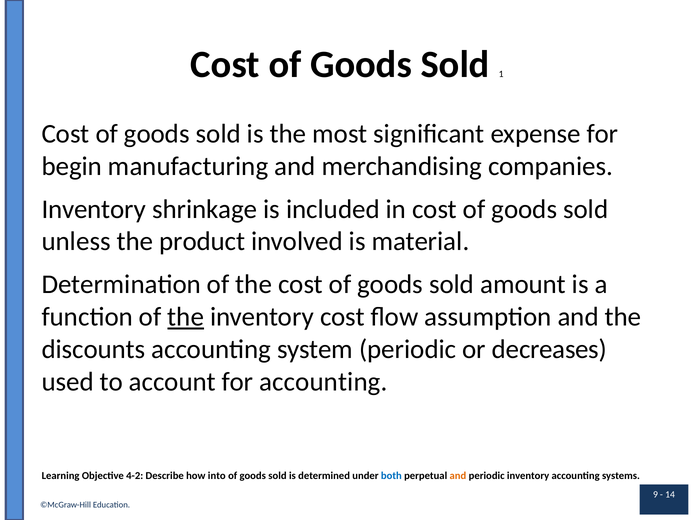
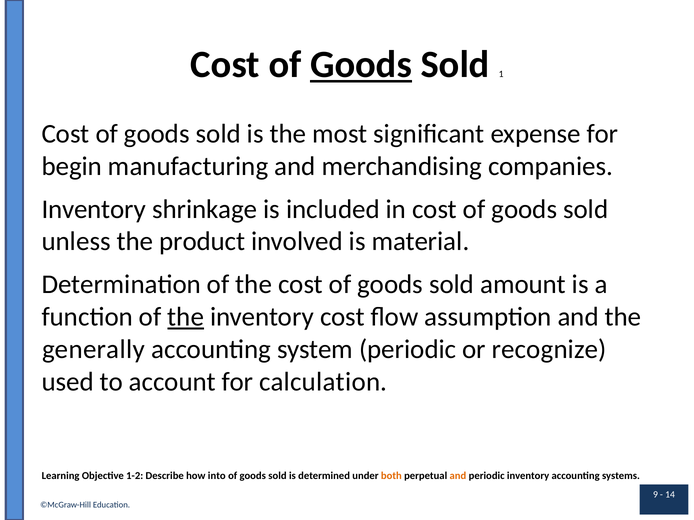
Goods underline: none -> present (361, 65)
discounts: discounts -> generally (93, 350)
decreases: decreases -> recognize (549, 350)
for accounting: accounting -> calculation (323, 382)
4-2: 4-2 -> 1-2 (135, 476)
both colour: blue -> orange (391, 476)
